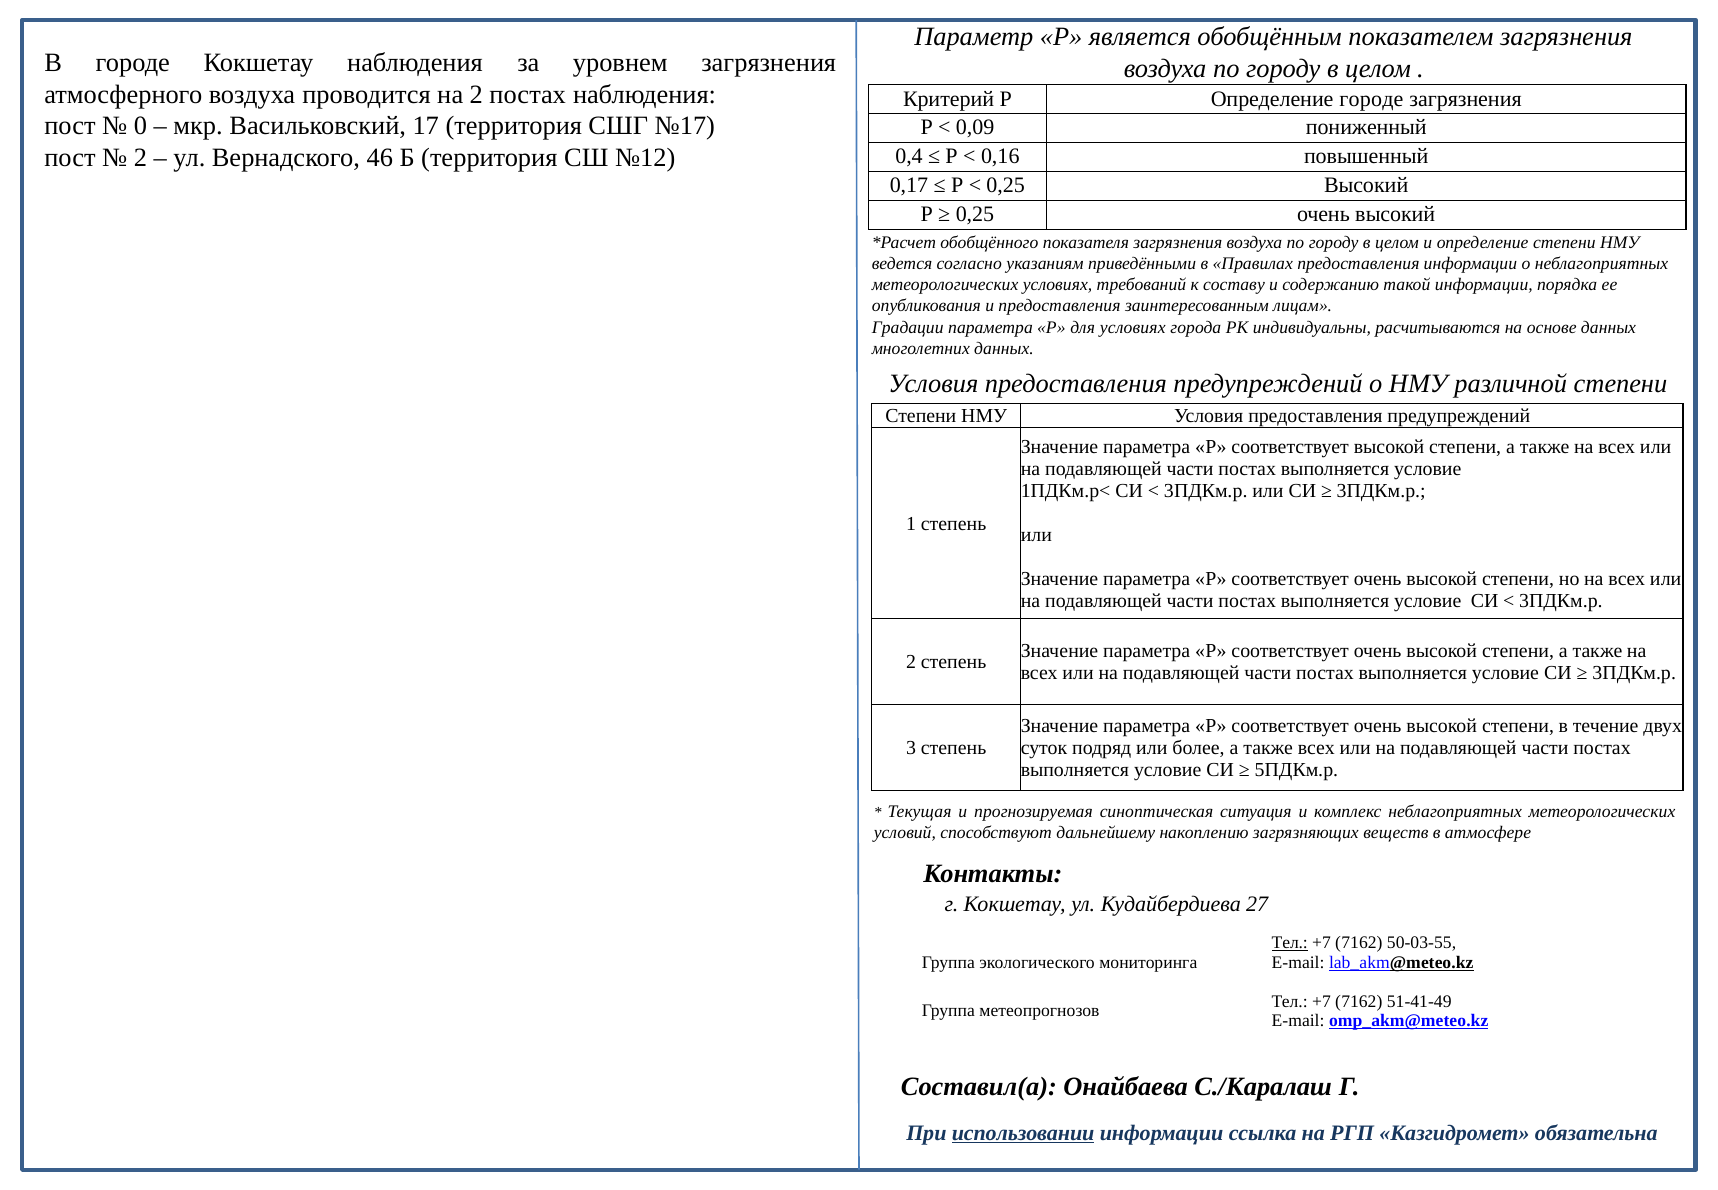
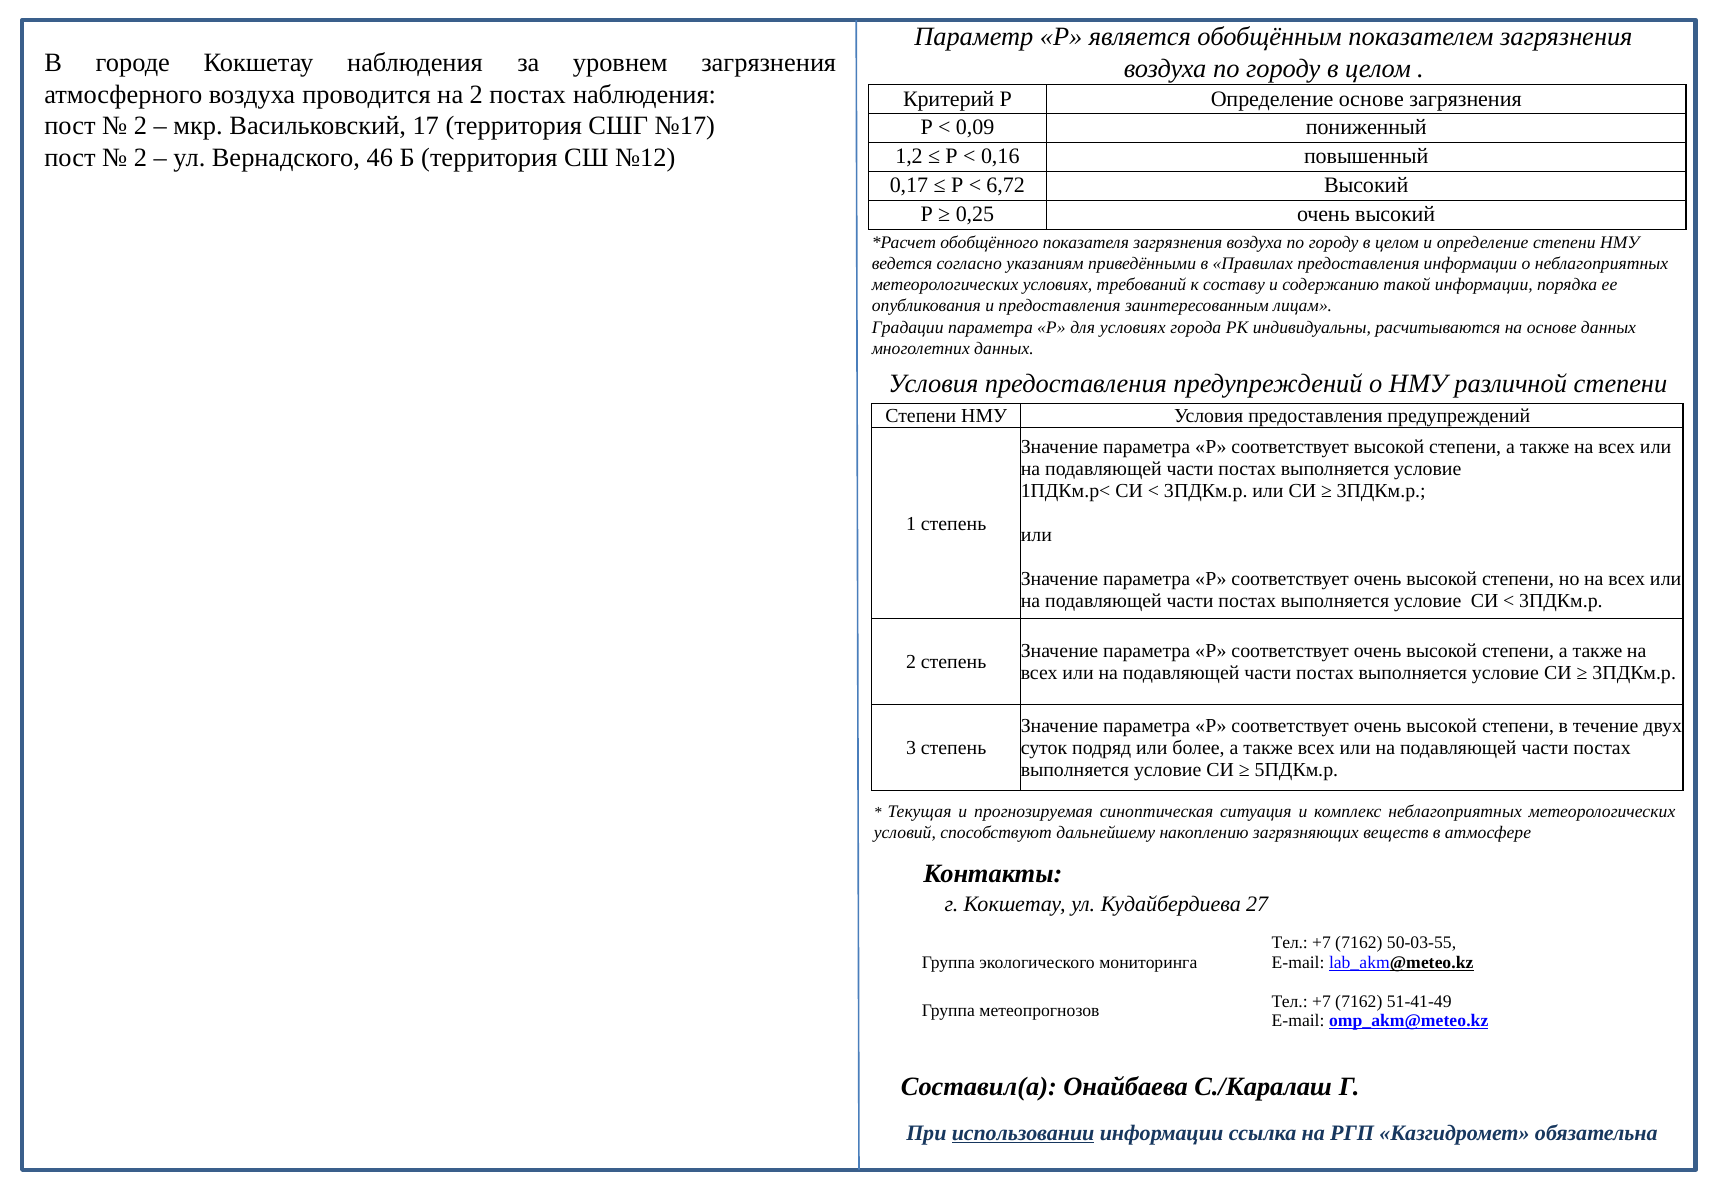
Определение городе: городе -> основе (1371, 99)
0: 0 -> 2 (140, 126)
0,4: 0,4 -> 1,2 (909, 156)
0,25: 0,25 -> 6,72 (1006, 185)
Тел underline: present -> none (1290, 943)
